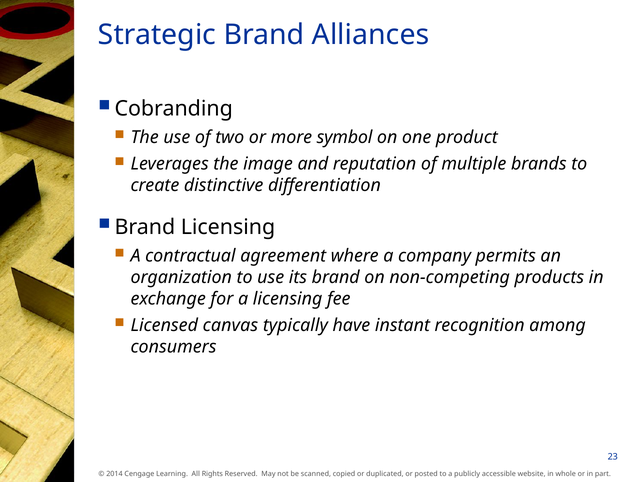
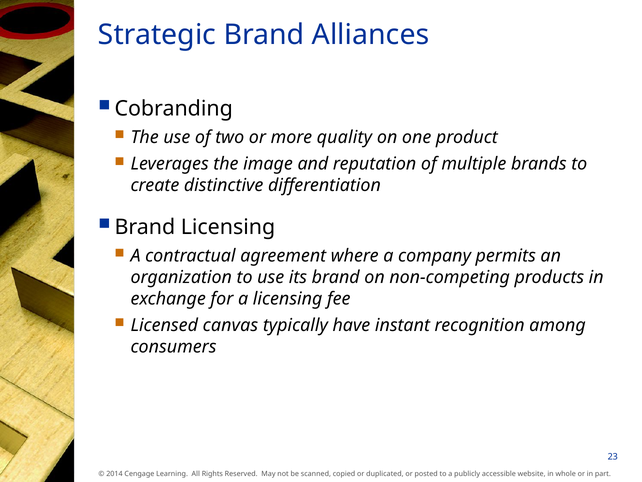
symbol: symbol -> quality (344, 137)
